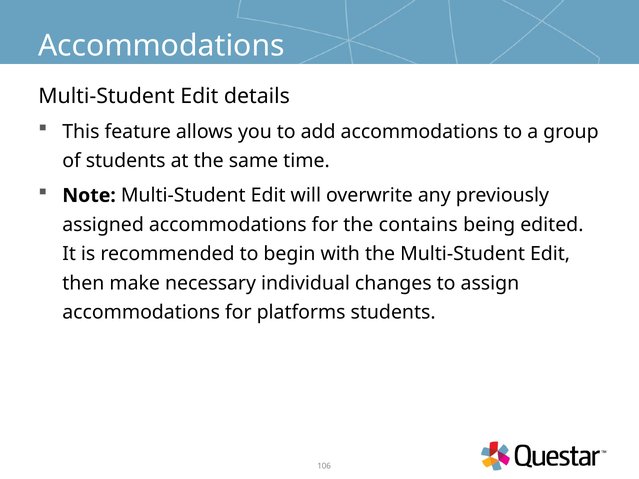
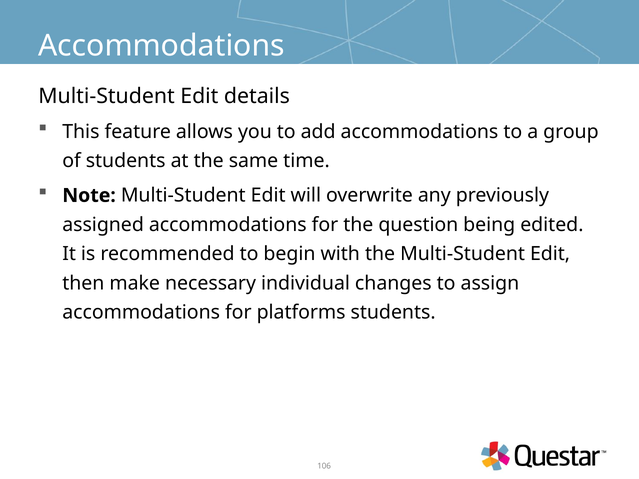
contains: contains -> question (418, 225)
